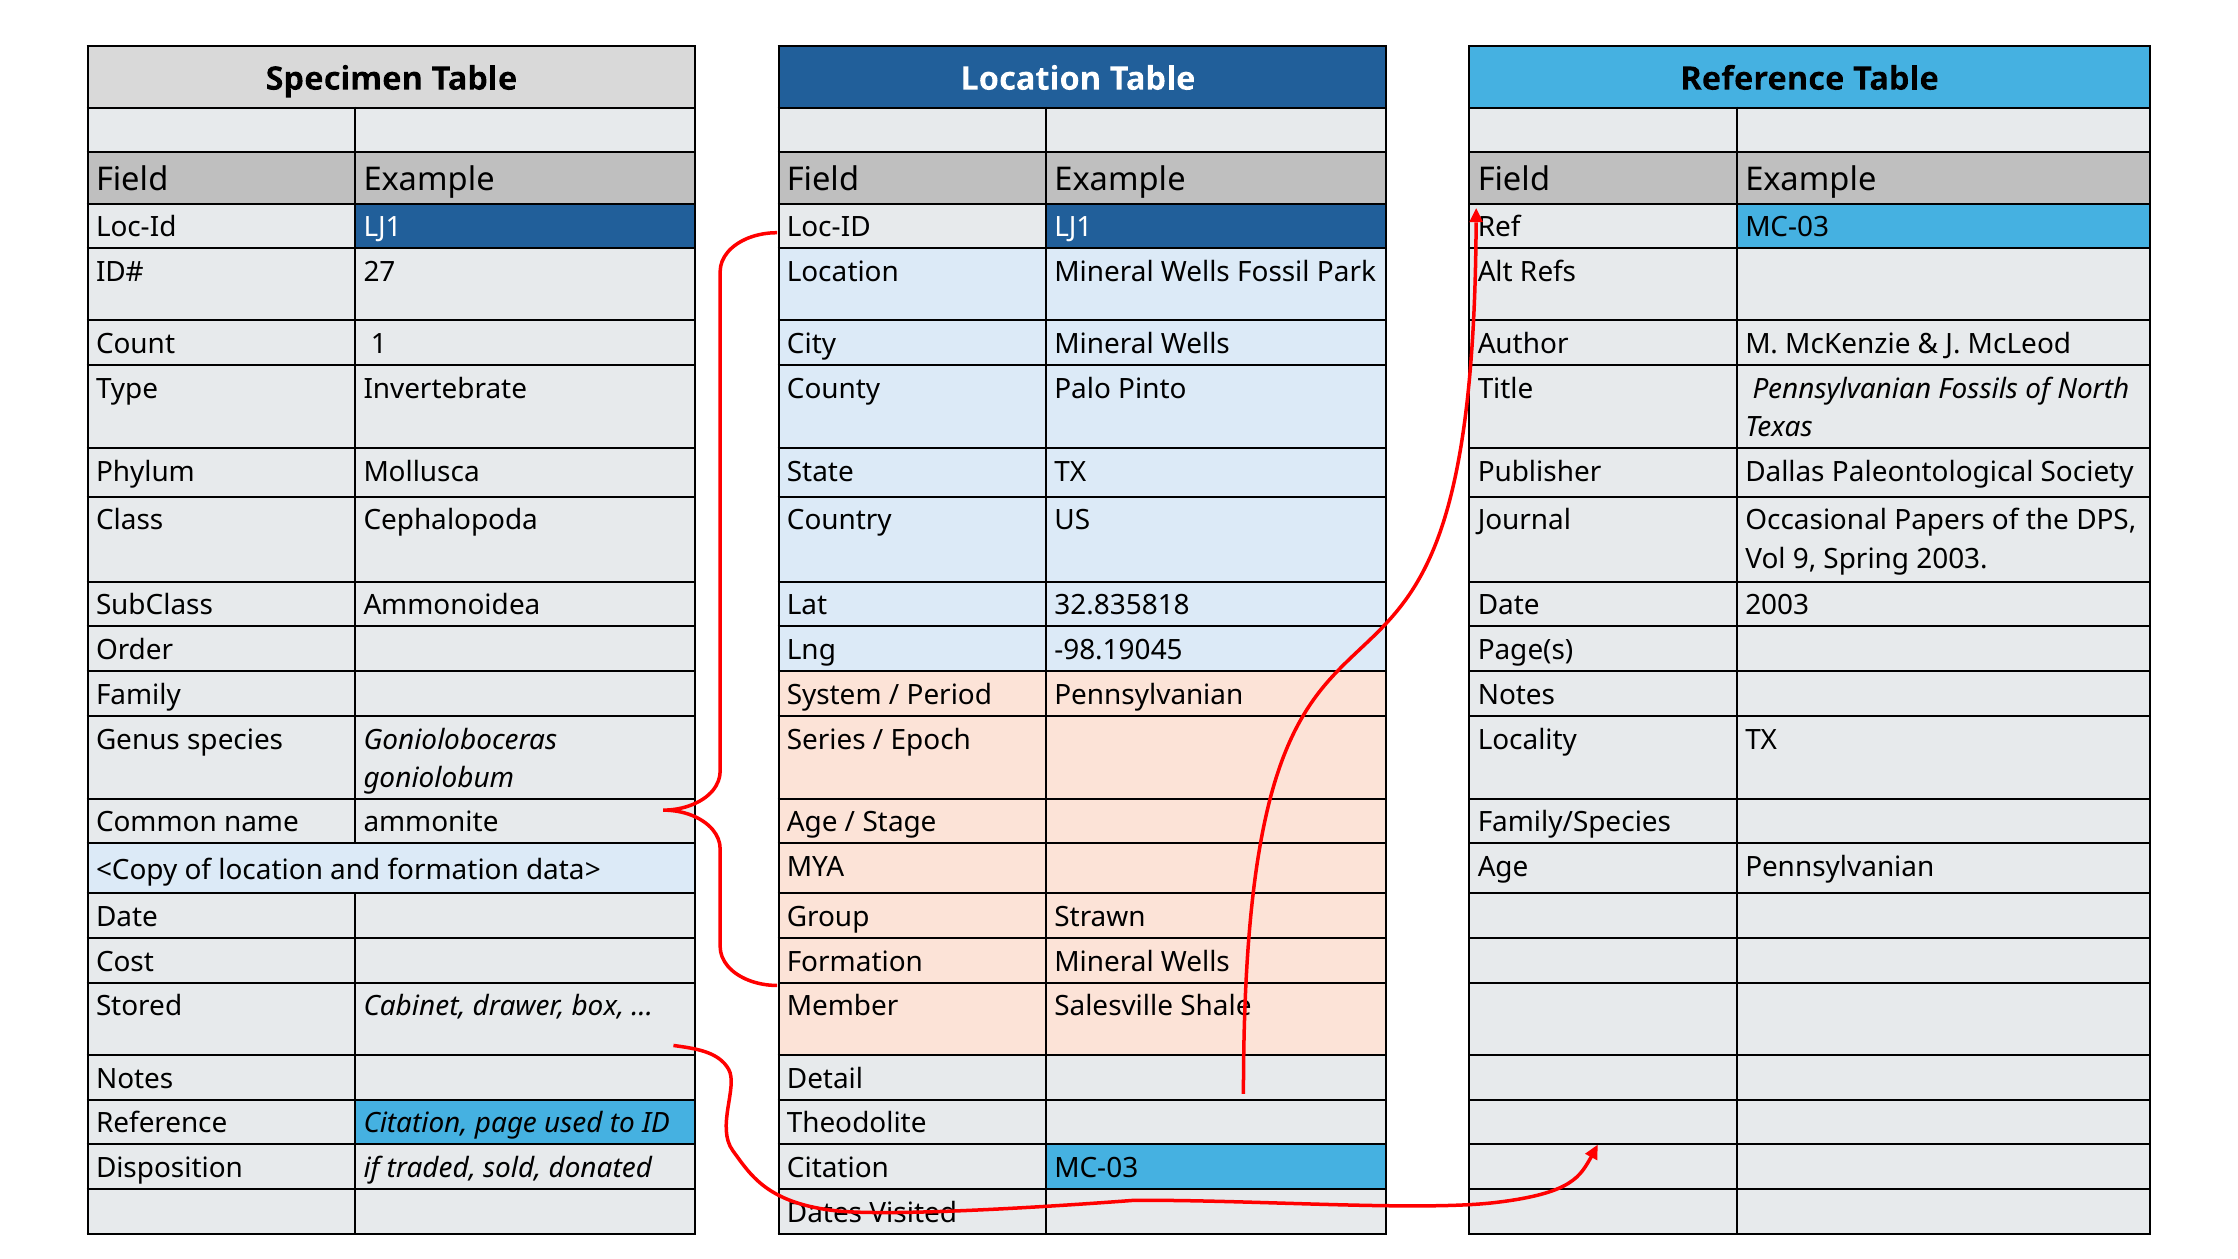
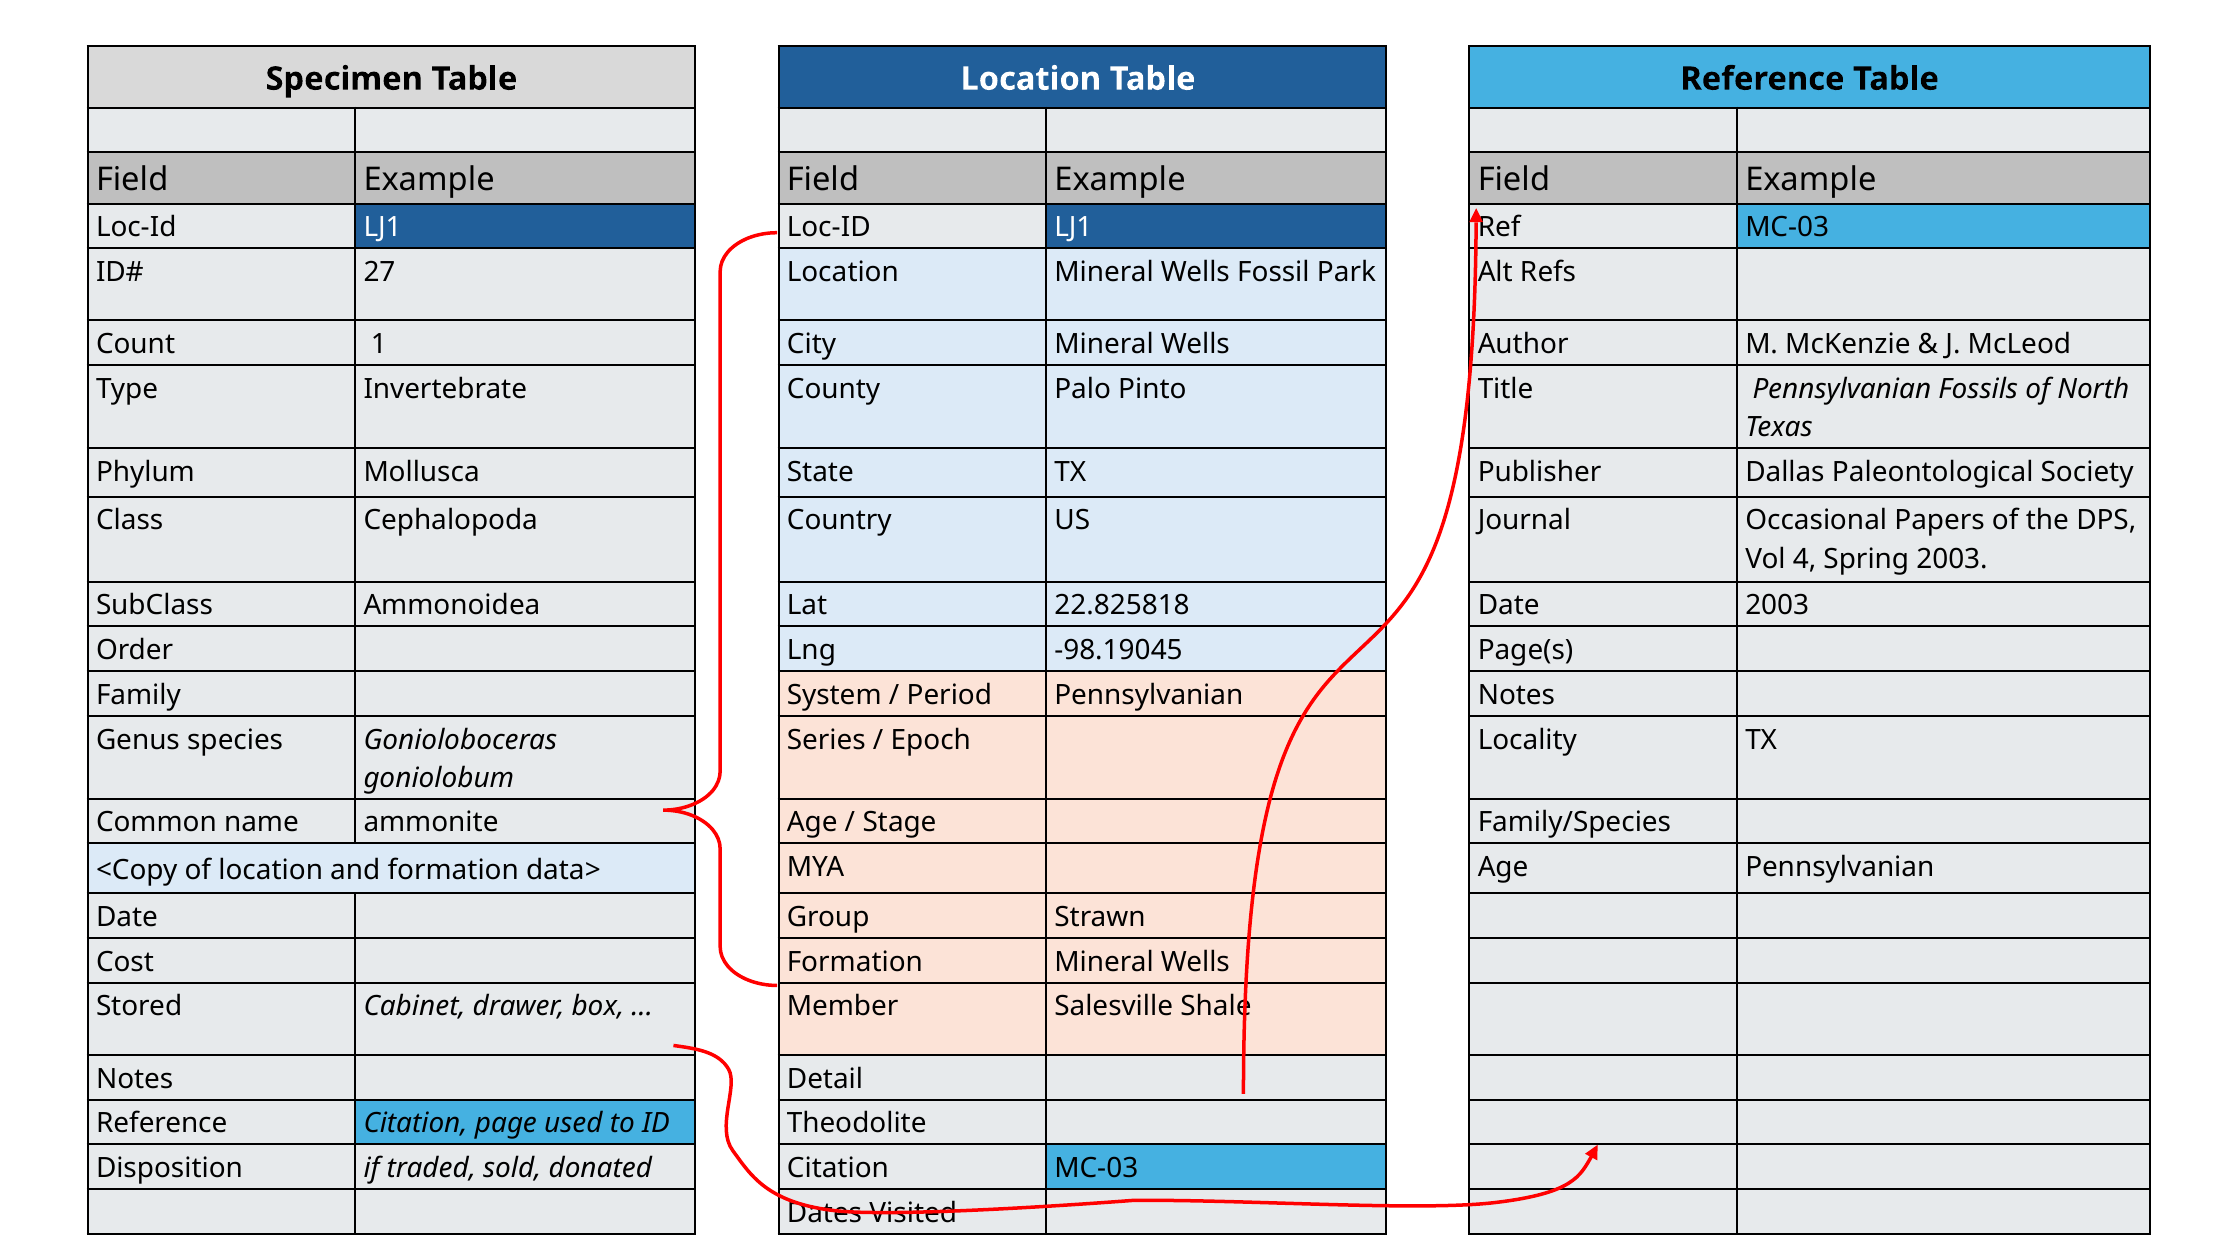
9: 9 -> 4 (1805, 559)
32.835818: 32.835818 -> 22.825818 (1122, 606)
